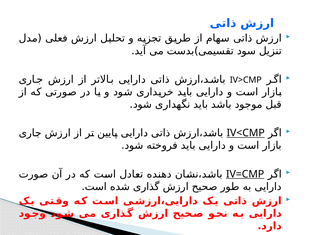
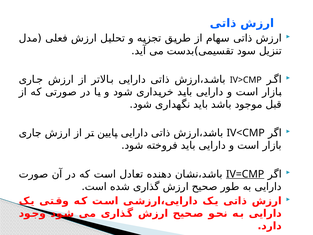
IV<CMP underline: present -> none (246, 133)
